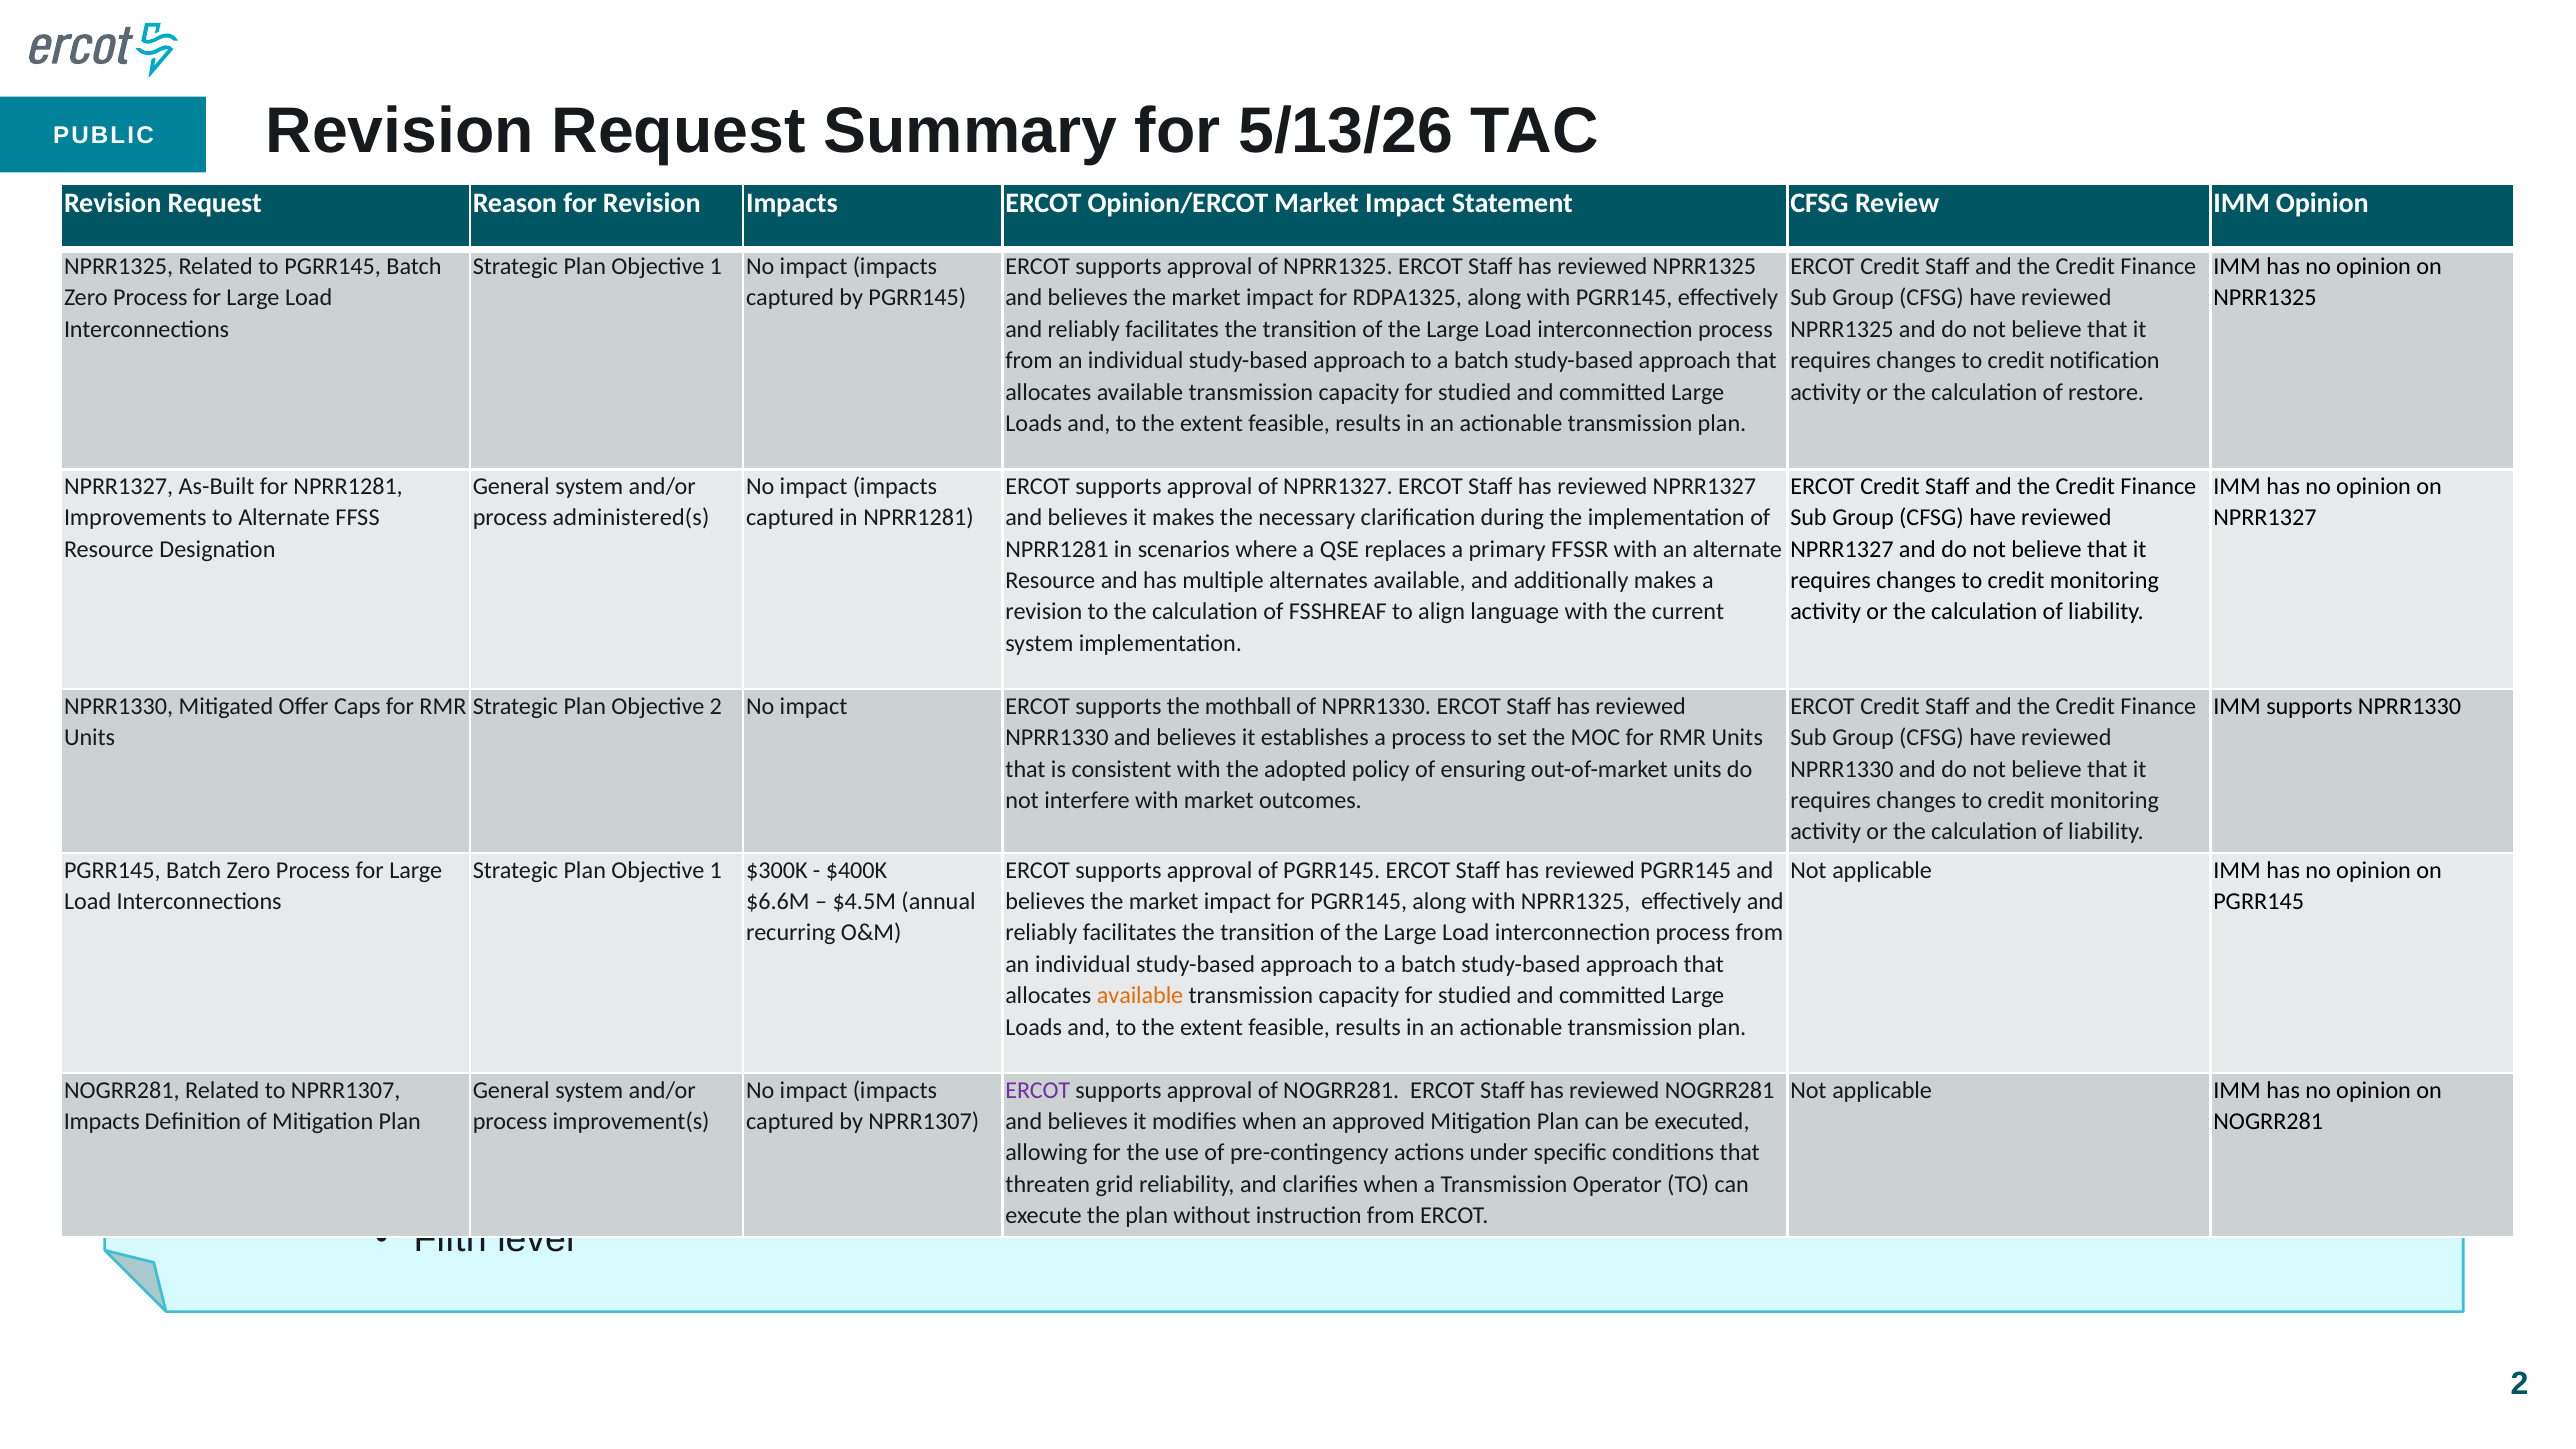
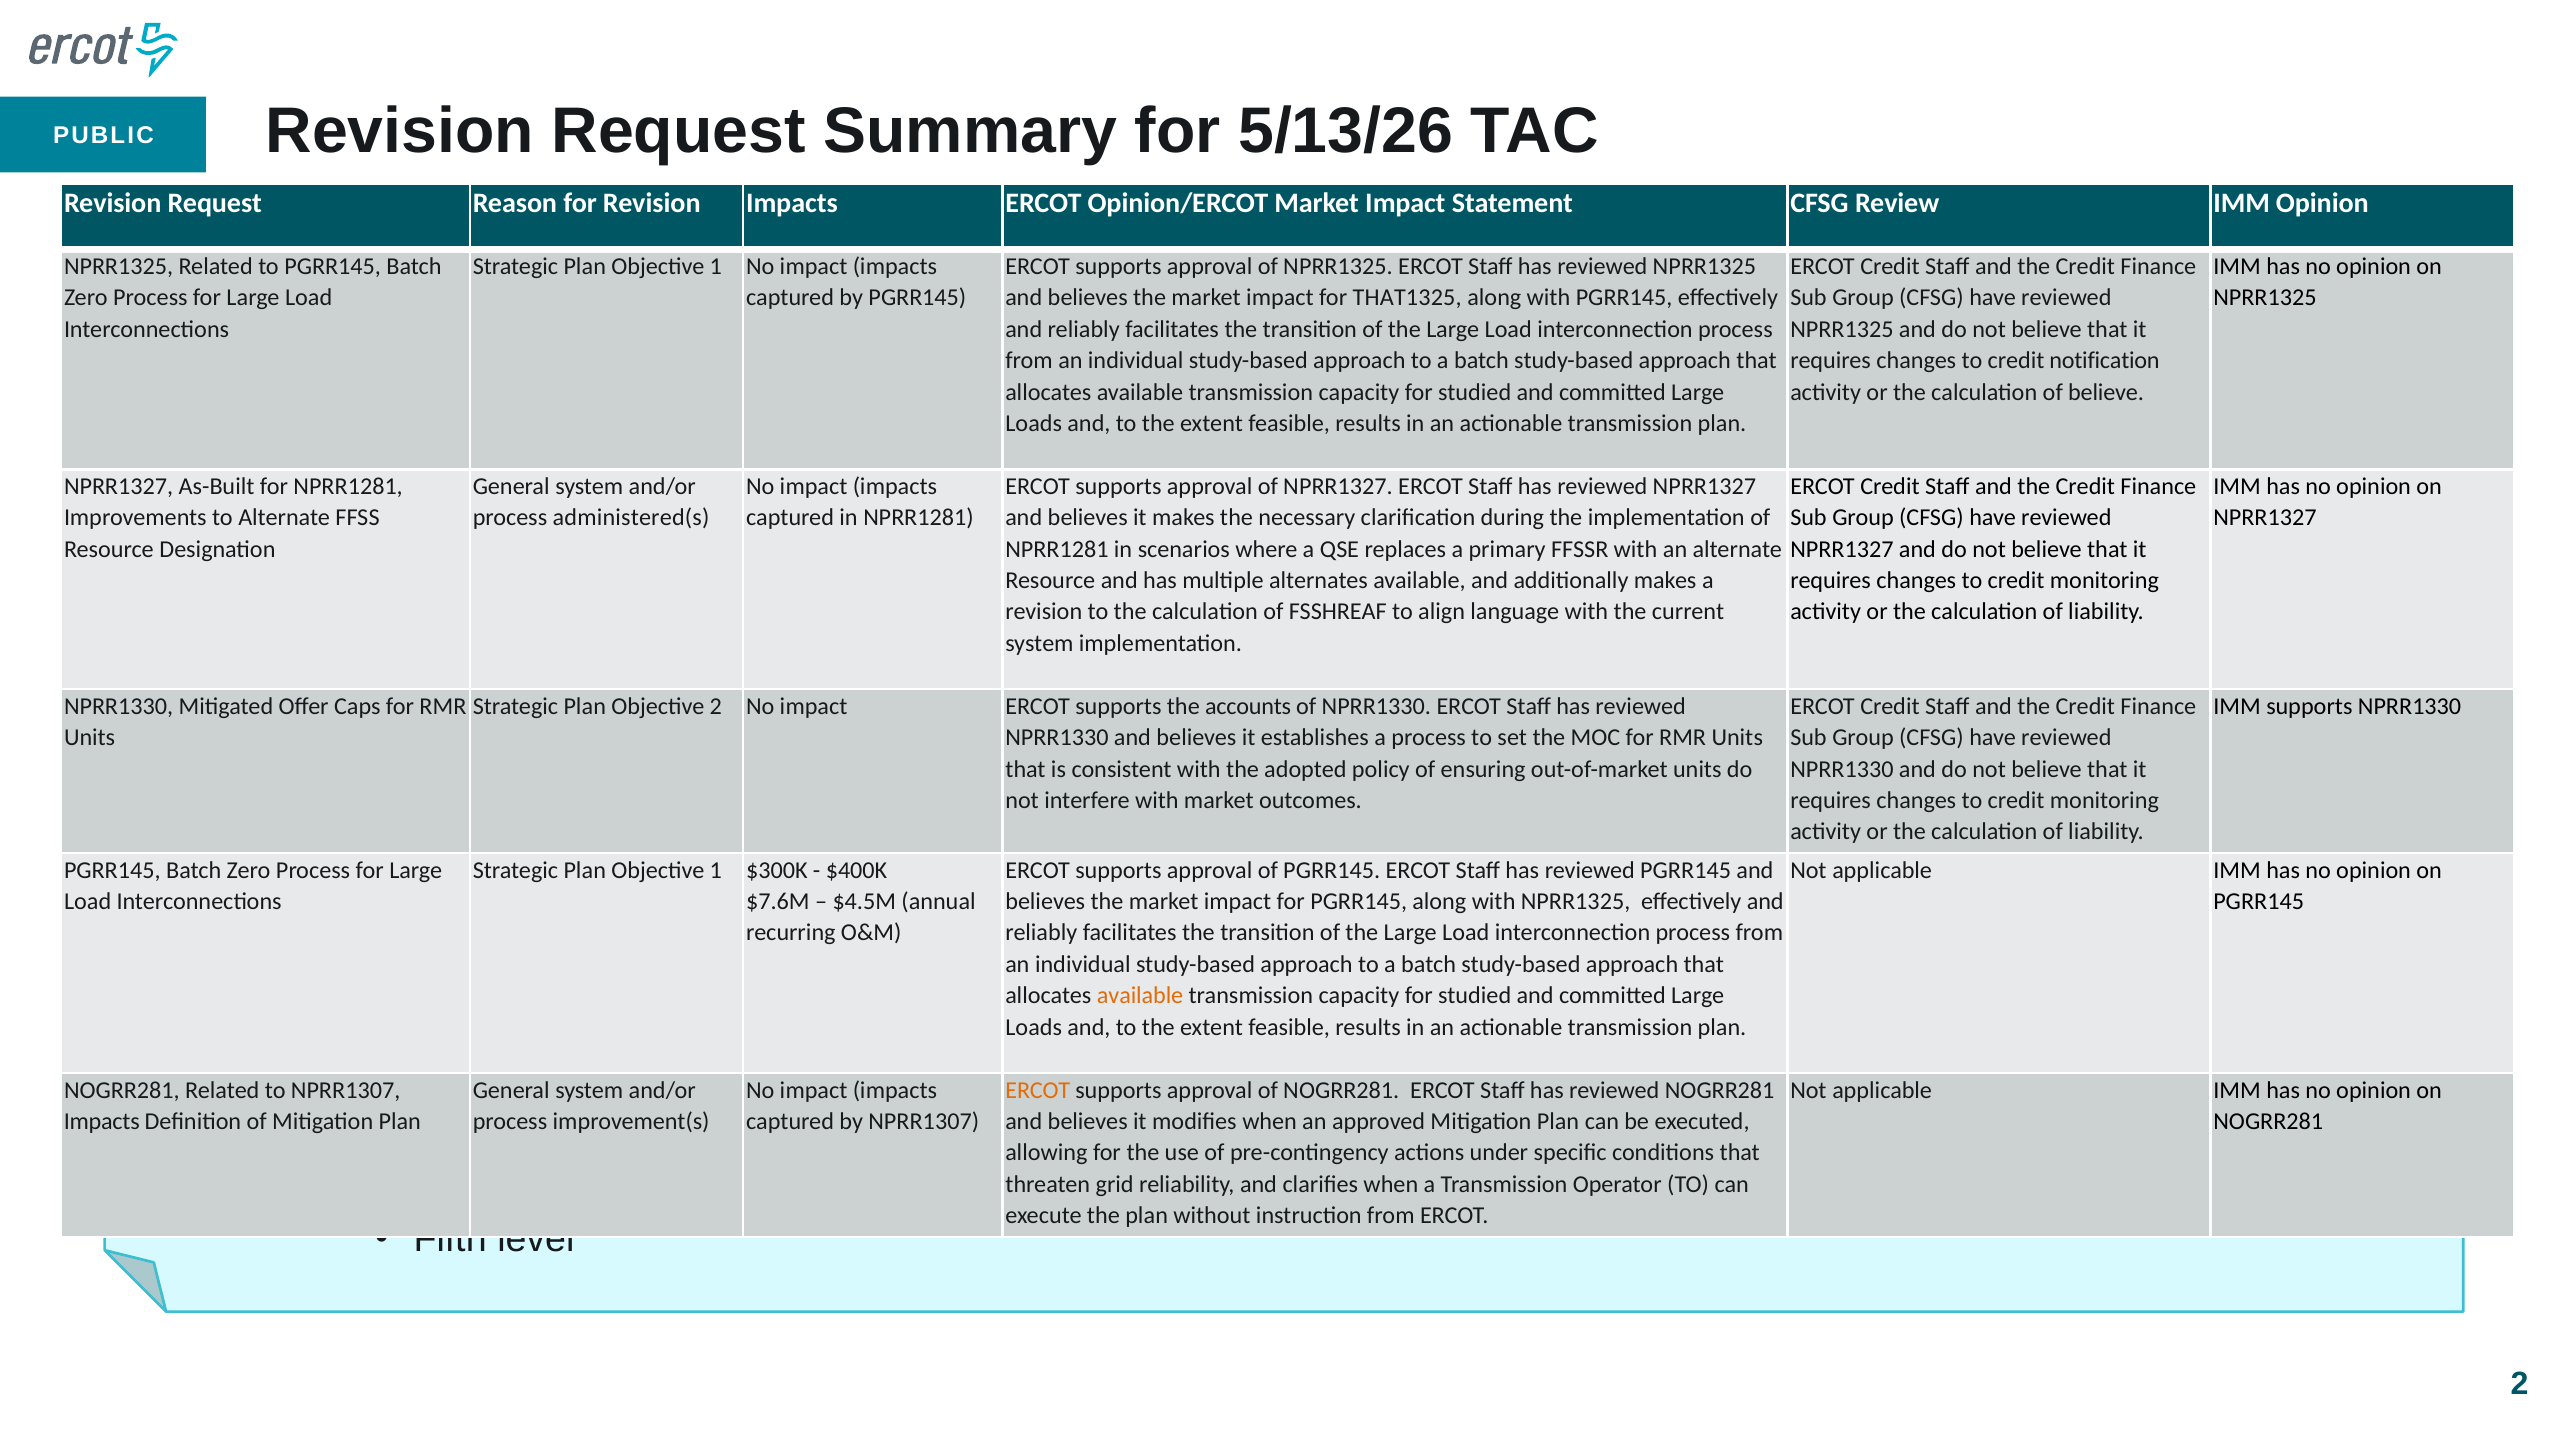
RDPA1325: RDPA1325 -> THAT1325 (1407, 298)
of restore: restore -> believe (2106, 392)
mothball: mothball -> accounts (1248, 706)
$6.6M: $6.6M -> $7.6M (778, 902)
ERCOT colour: purple -> orange (1038, 1090)
